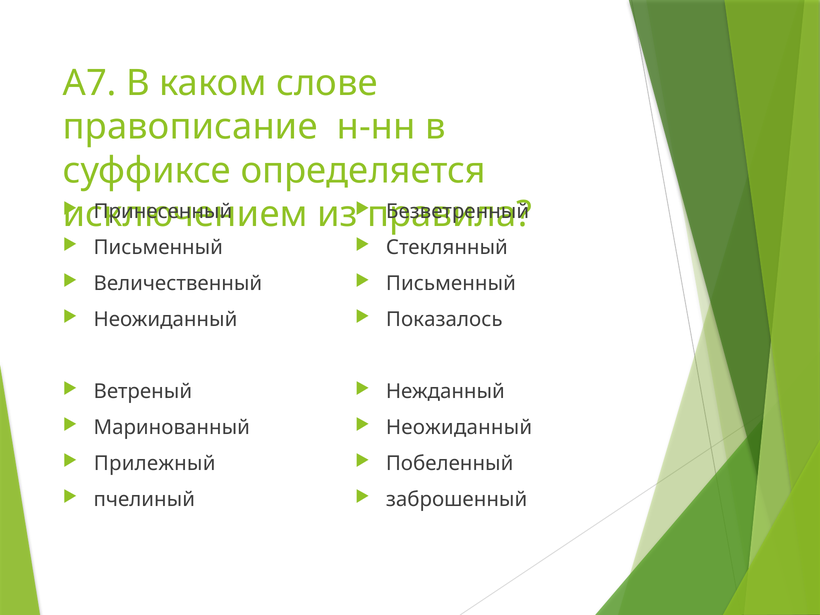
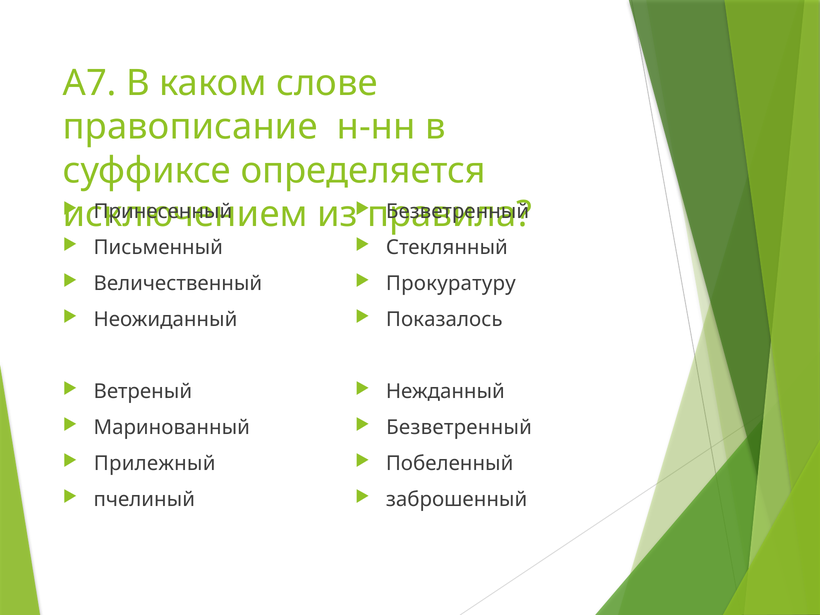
Письменный: Письменный -> Прокуратуру (451, 284)
Неожиданный: Неожиданный -> Безветренный (459, 428)
